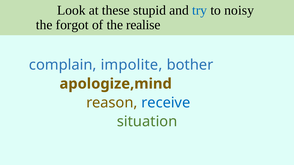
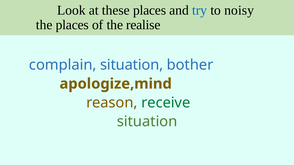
these stupid: stupid -> places (150, 10)
the forgot: forgot -> places (72, 25)
complain impolite: impolite -> situation (132, 65)
receive colour: blue -> green (166, 103)
